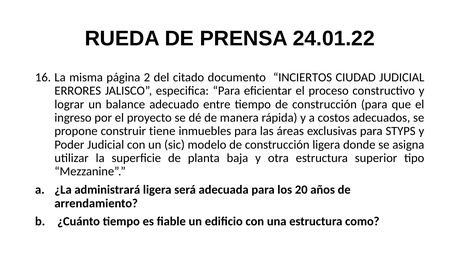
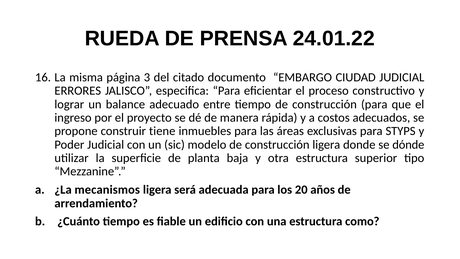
2: 2 -> 3 (147, 77)
INCIERTOS: INCIERTOS -> EMBARGO (303, 77)
asigna: asigna -> dónde (408, 144)
administrará: administrará -> mecanismos (107, 190)
